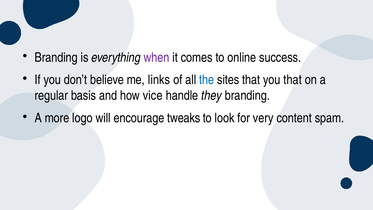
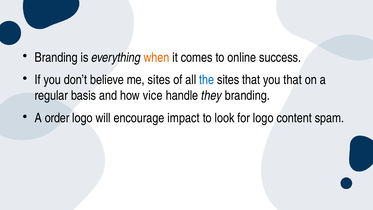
when colour: purple -> orange (157, 57)
me links: links -> sites (159, 80)
more: more -> order (57, 118)
tweaks: tweaks -> impact (184, 118)
for very: very -> logo (263, 118)
